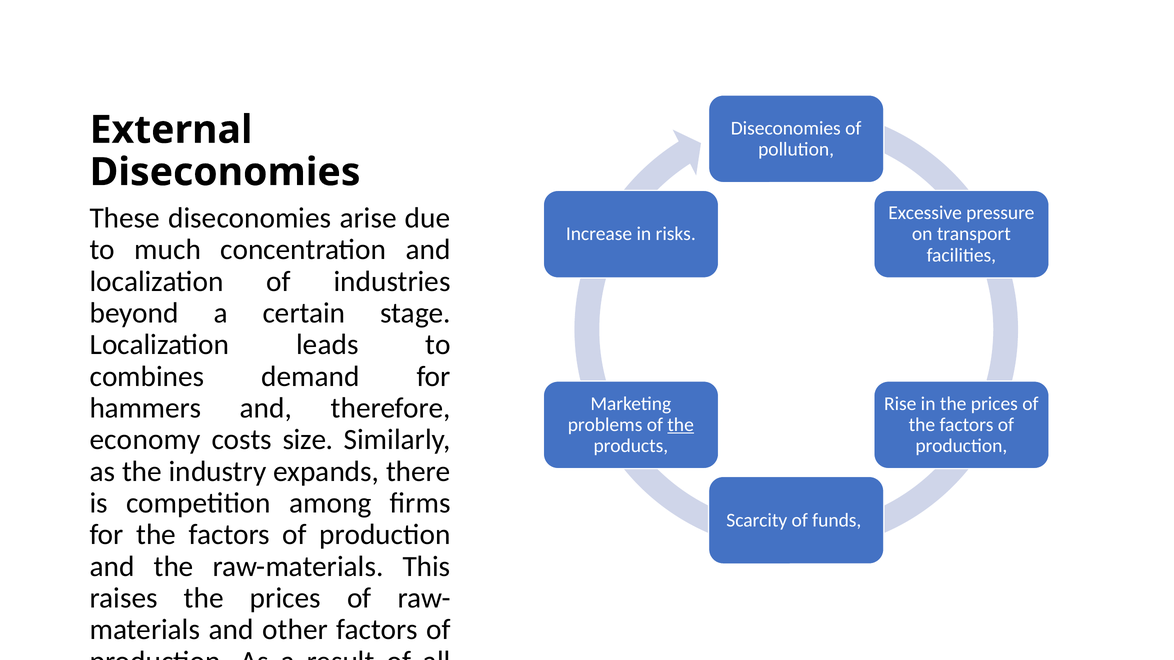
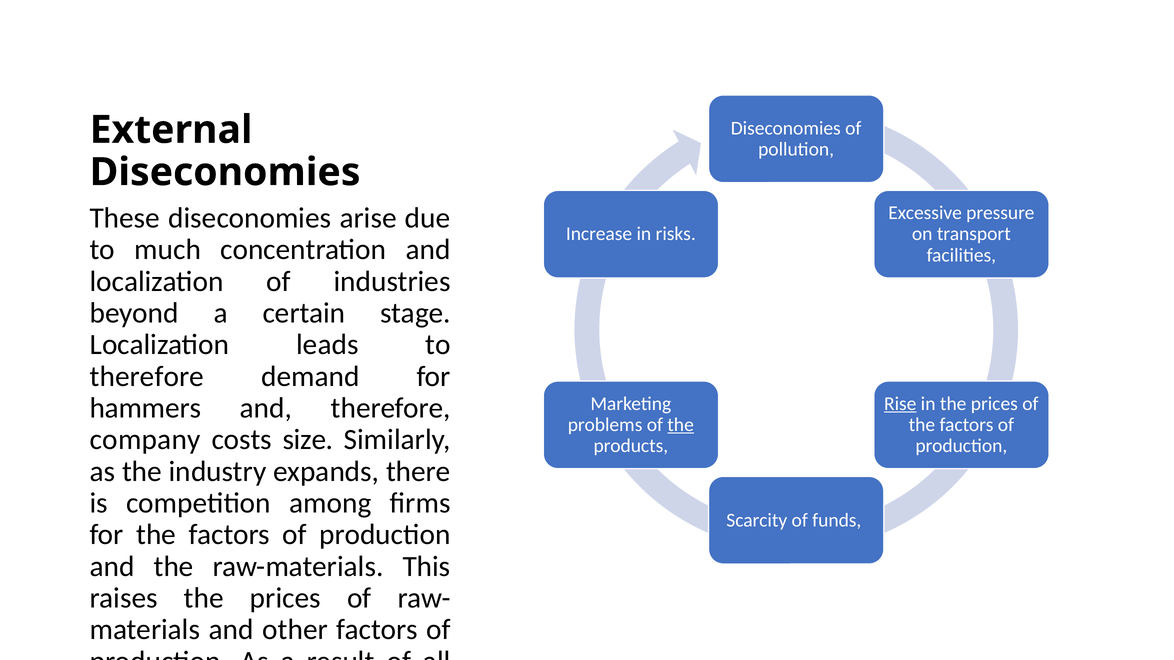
combines: combines -> therefore (147, 377)
Rise underline: none -> present (900, 404)
economy: economy -> company (145, 440)
